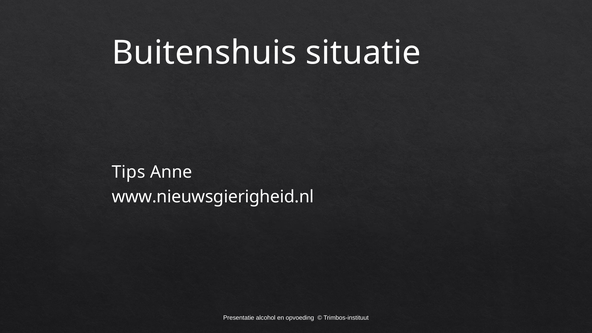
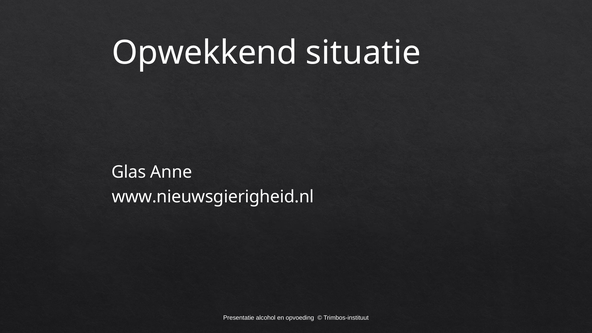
Buitenshuis: Buitenshuis -> Opwekkend (204, 53)
Tips: Tips -> Glas (129, 172)
